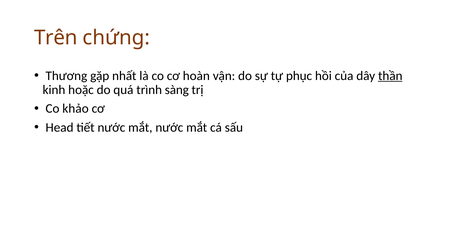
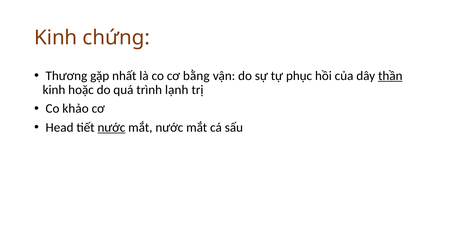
Trên: Trên -> Kinh (56, 38)
hoàn: hoàn -> bằng (196, 76)
sàng: sàng -> lạnh (177, 90)
nước underline: none -> present (111, 128)
